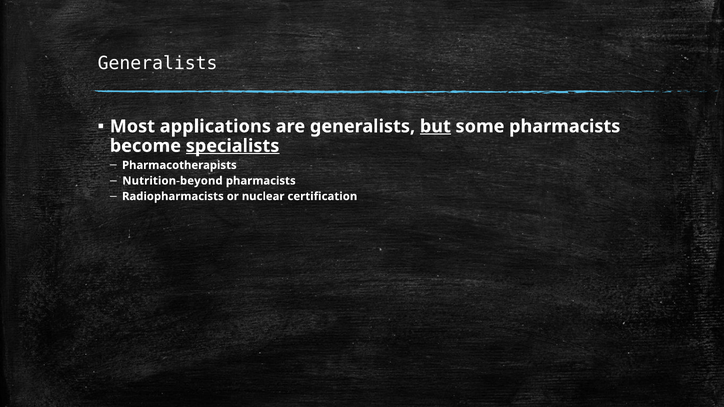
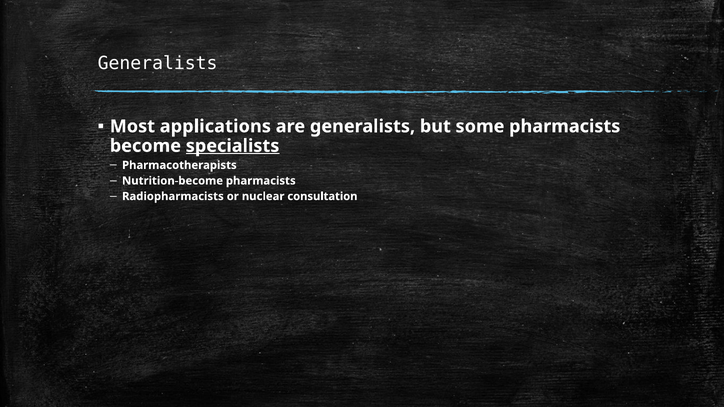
but underline: present -> none (435, 126)
Nutrition-beyond: Nutrition-beyond -> Nutrition-become (173, 181)
certification: certification -> consultation (322, 196)
